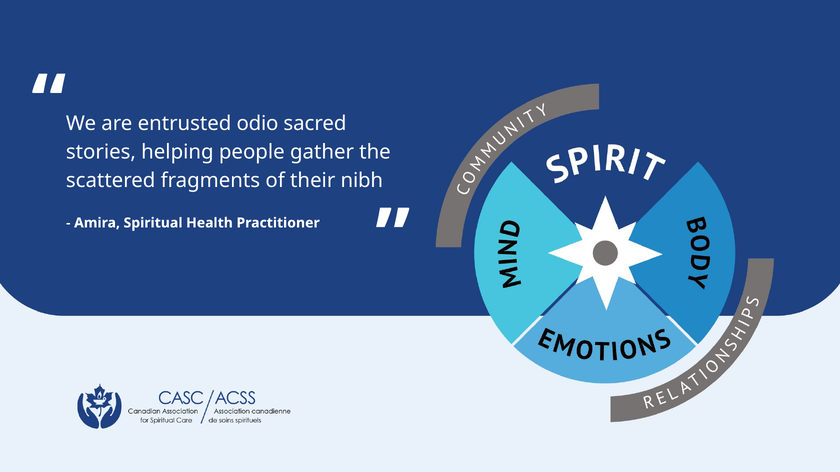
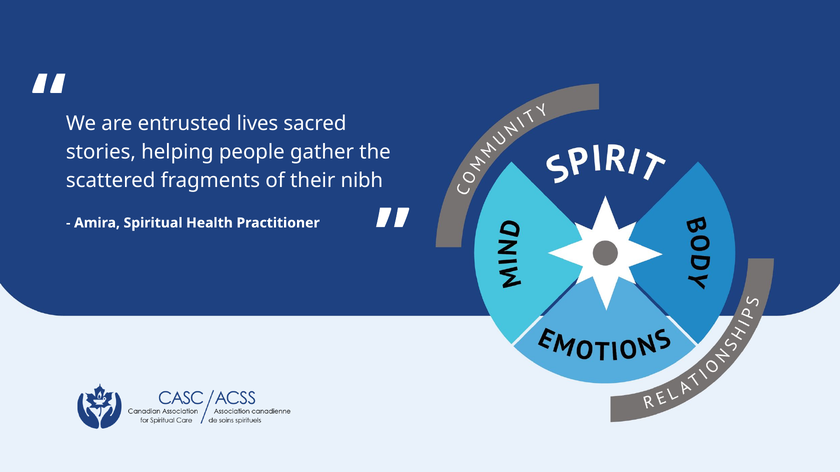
odio: odio -> lives (257, 124)
